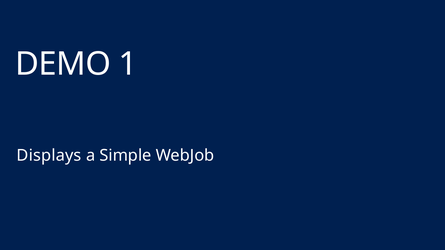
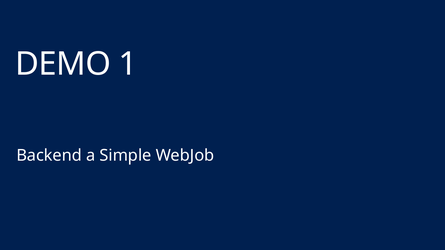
Displays: Displays -> Backend (49, 155)
